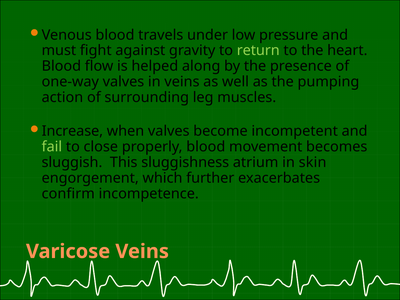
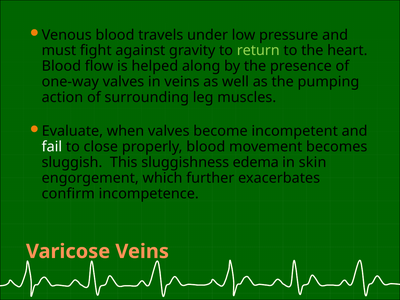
Increase: Increase -> Evaluate (72, 131)
fail colour: light green -> white (52, 147)
atrium: atrium -> edema (256, 162)
